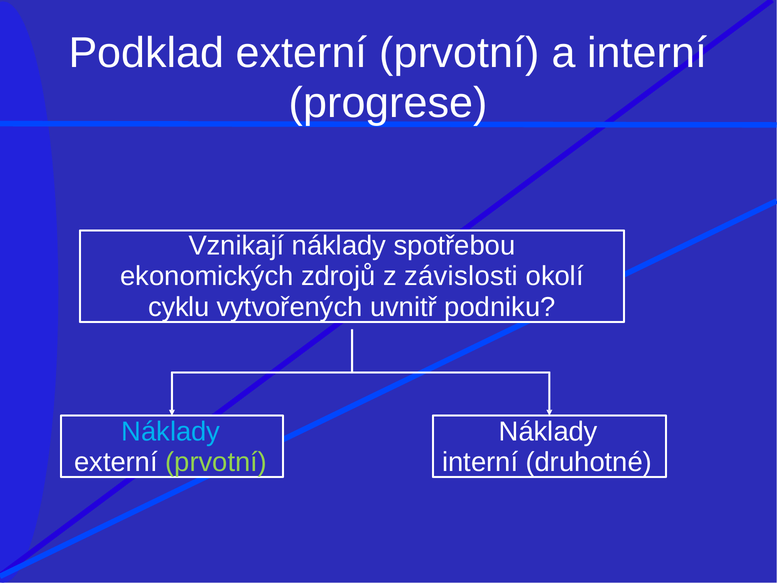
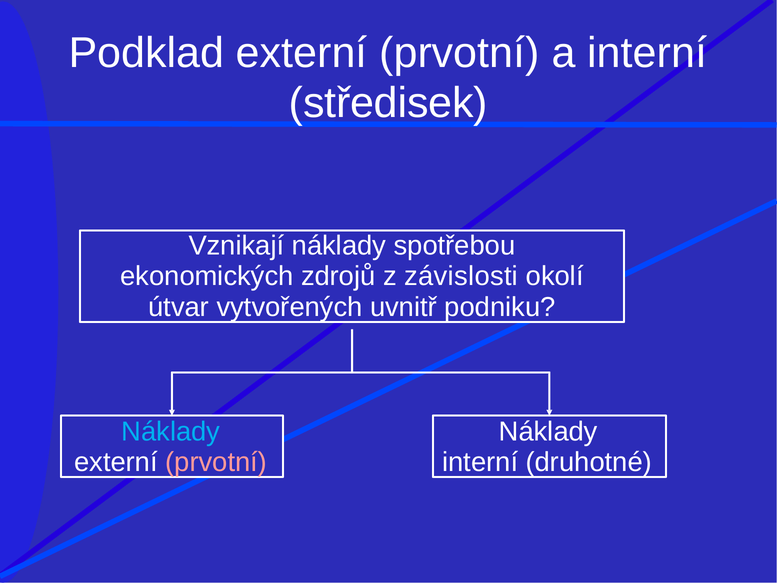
progrese: progrese -> středisek (388, 103)
cyklu: cyklu -> útvar (179, 307)
prvotní colour: light green -> pink (216, 462)
